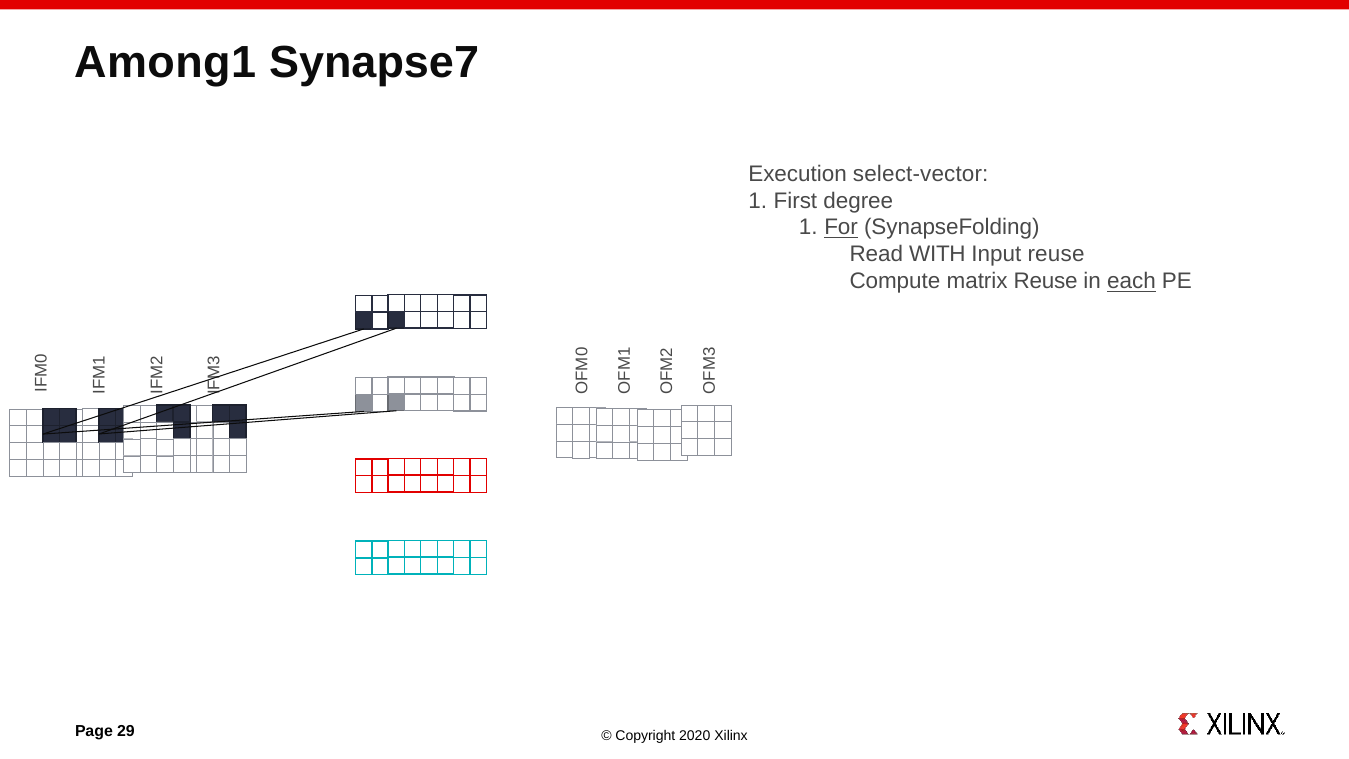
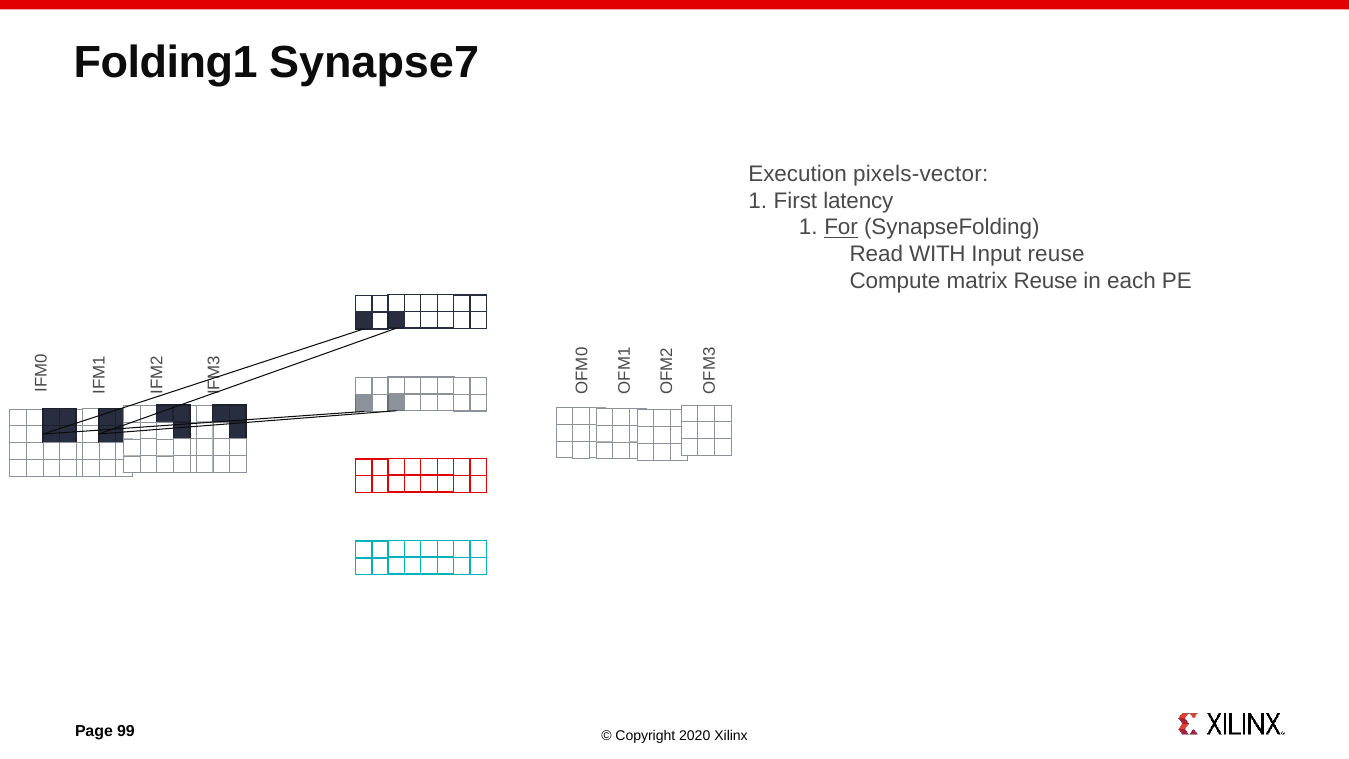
Among1: Among1 -> Folding1 (166, 63)
select-vector: select-vector -> pixels-vector (921, 174)
degree: degree -> latency (858, 201)
each underline: present -> none (1131, 281)
29: 29 -> 99 (126, 731)
